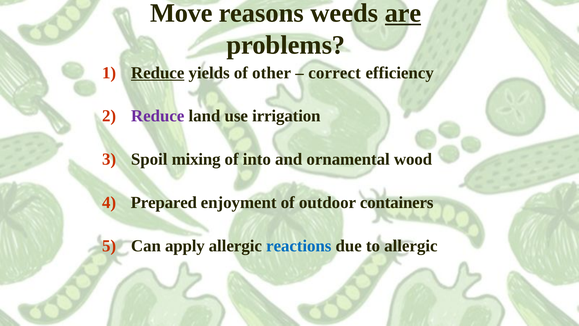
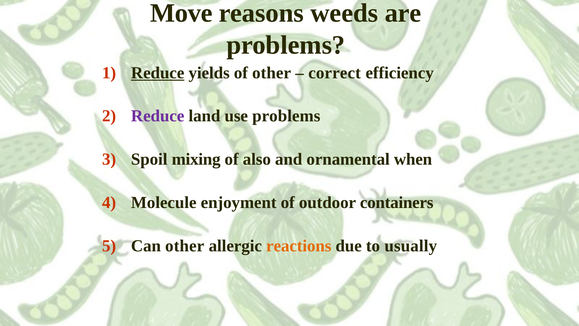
are underline: present -> none (403, 13)
use irrigation: irrigation -> problems (286, 116)
into: into -> also (257, 159)
wood: wood -> when (413, 159)
Prepared: Prepared -> Molecule (164, 202)
Can apply: apply -> other (185, 246)
reactions colour: blue -> orange (299, 246)
to allergic: allergic -> usually (411, 246)
